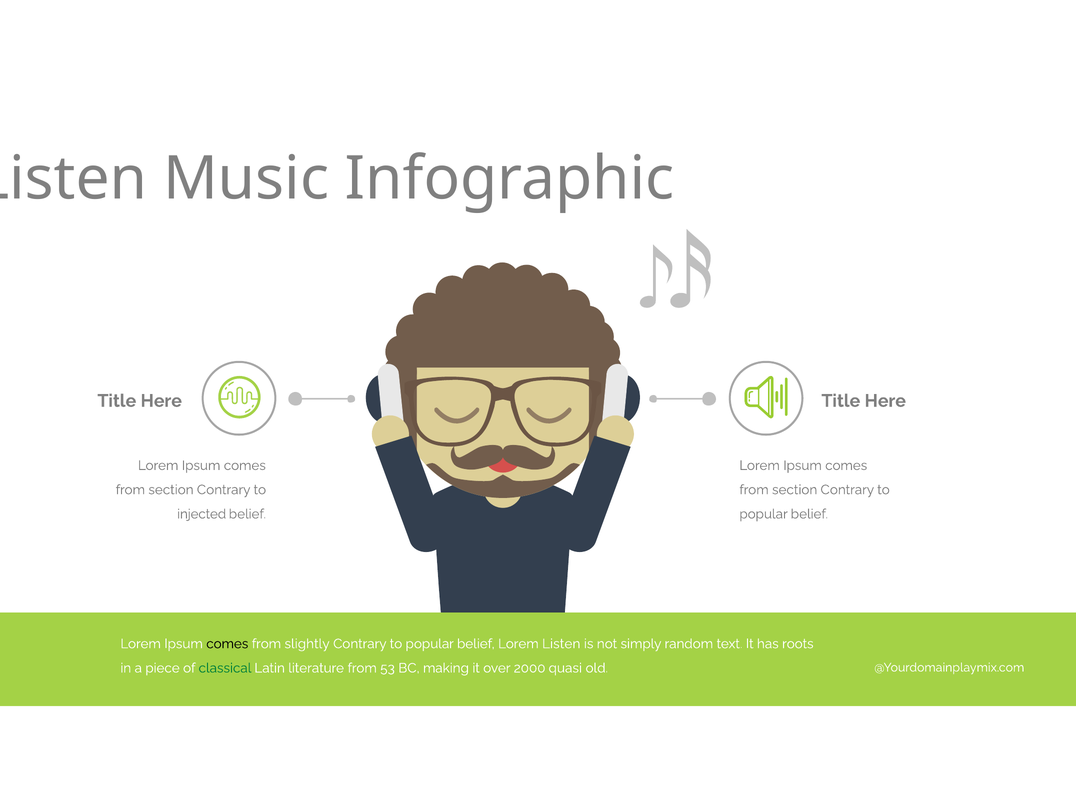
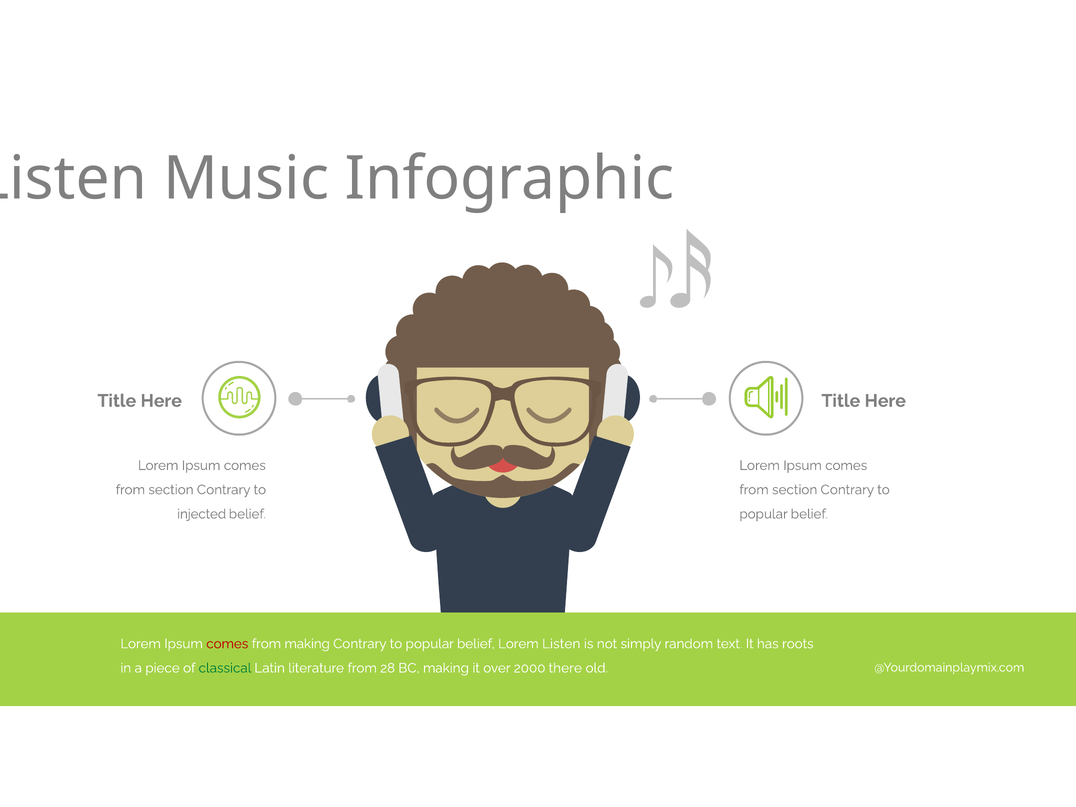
comes colour: black -> red (227, 644)
from slightly: slightly -> making (307, 644)
53: 53 -> 28 (388, 668)
quasi: quasi -> there (565, 668)
